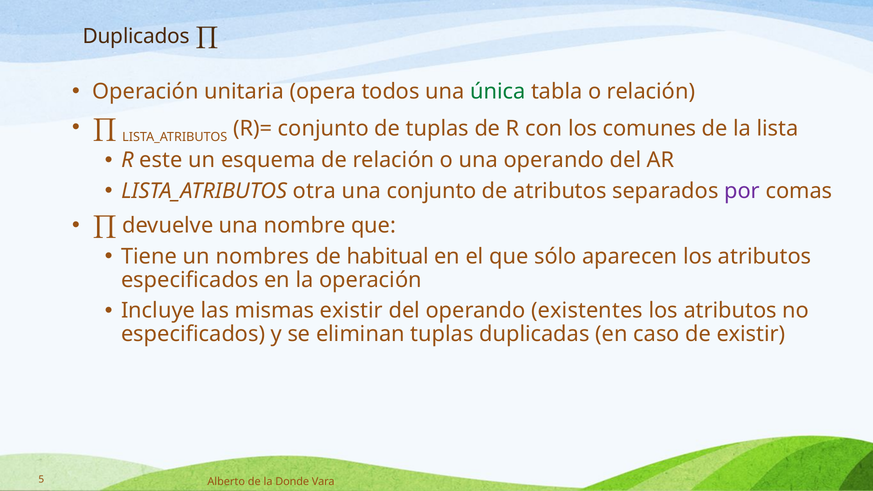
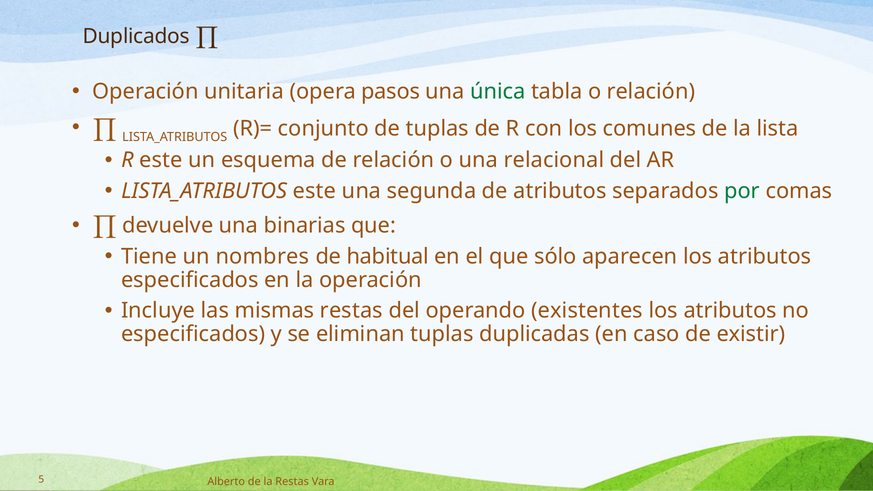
todos: todos -> pasos (391, 92)
una operando: operando -> relacional (554, 160)
LISTA_ATRIBUTOS otra: otra -> este (314, 191)
una conjunto: conjunto -> segunda (432, 191)
por colour: purple -> green (742, 191)
nombre: nombre -> binarias (305, 226)
mismas existir: existir -> restas (351, 311)
la Donde: Donde -> Restas (292, 482)
